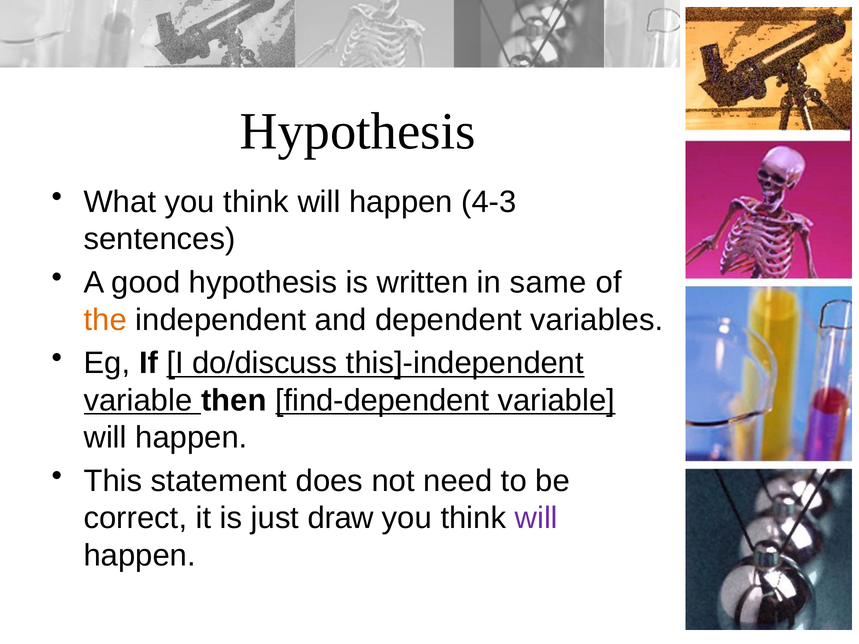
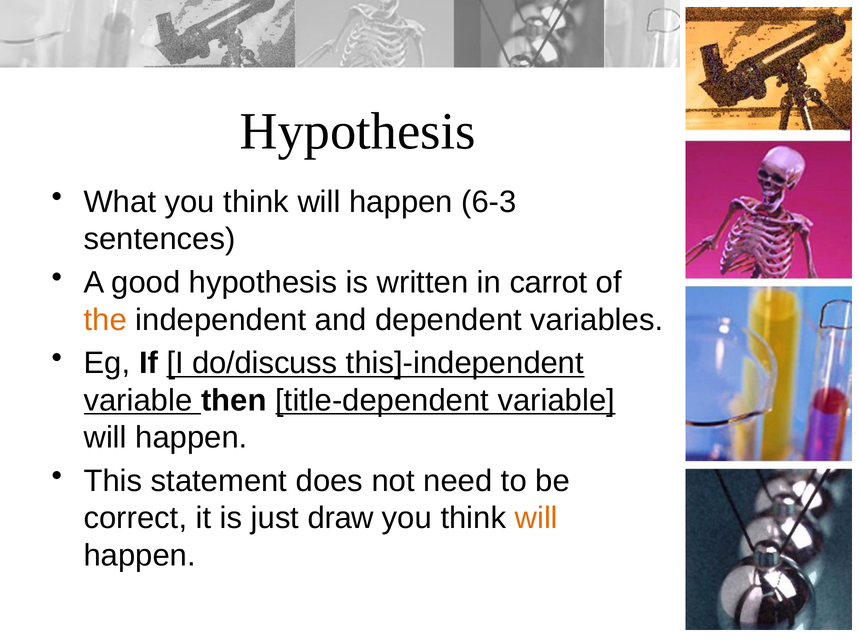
4-3: 4-3 -> 6-3 (489, 202)
same: same -> carrot (549, 283)
find-dependent: find-dependent -> title-dependent (382, 400)
will colour: purple -> orange (536, 518)
